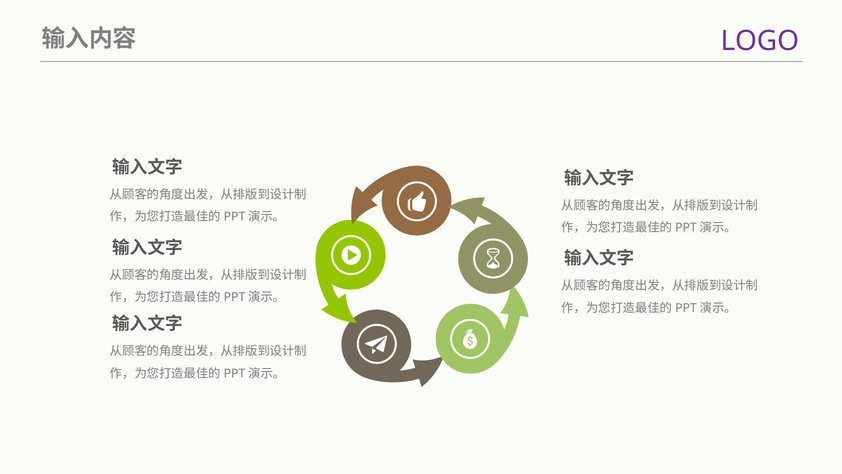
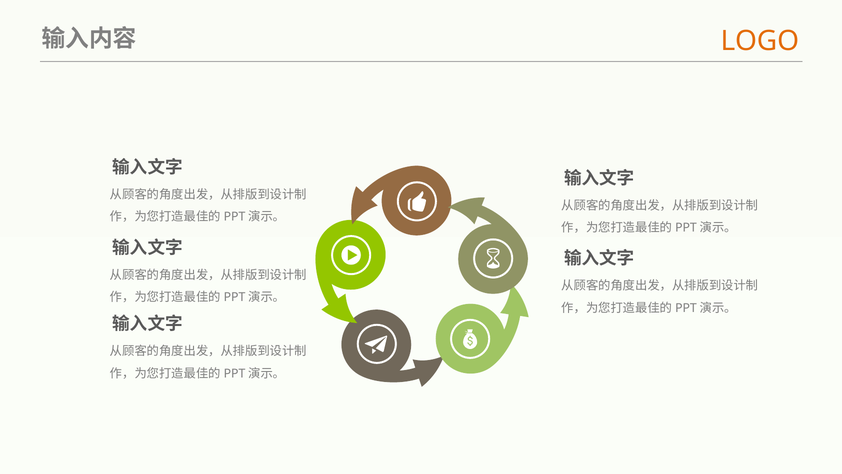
LOGO colour: purple -> orange (760, 41)
